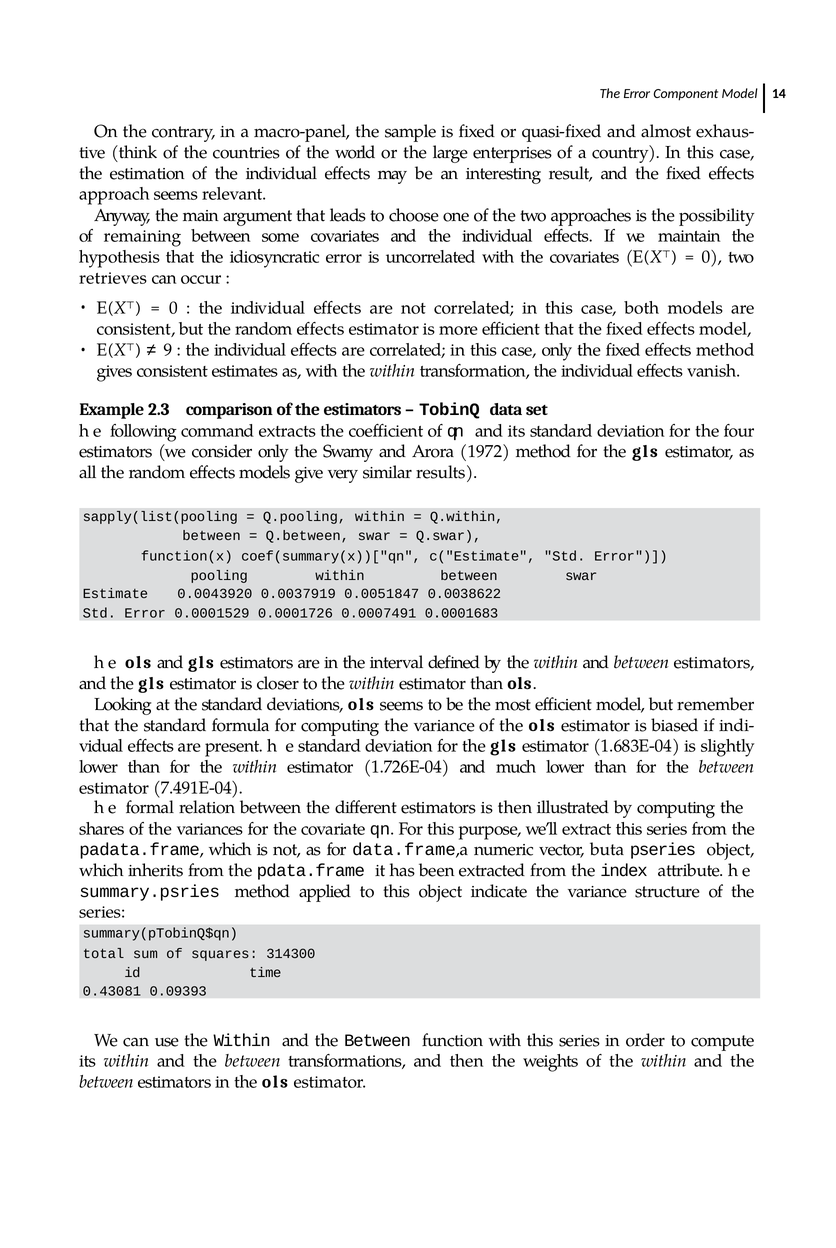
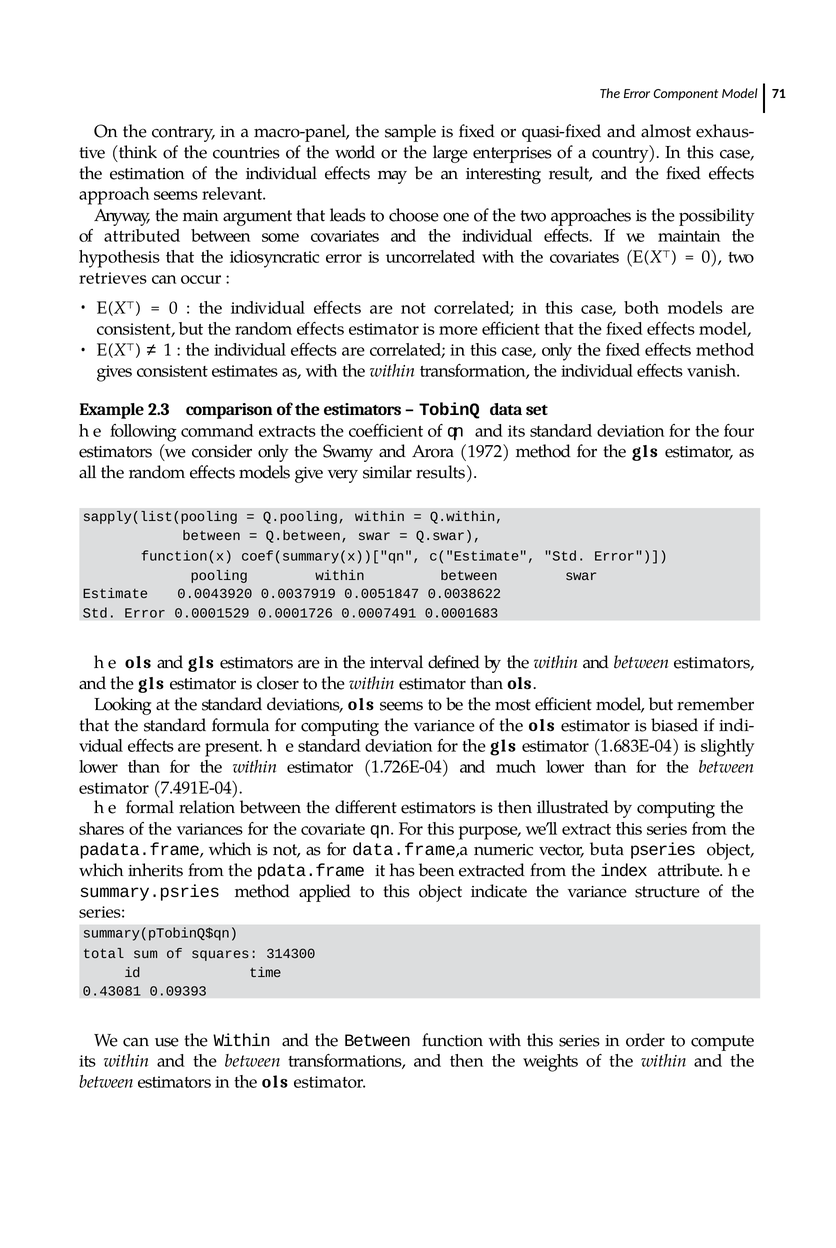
14: 14 -> 71 (779, 94)
remaining: remaining -> attributed (143, 236)
9: 9 -> 1 (168, 350)
